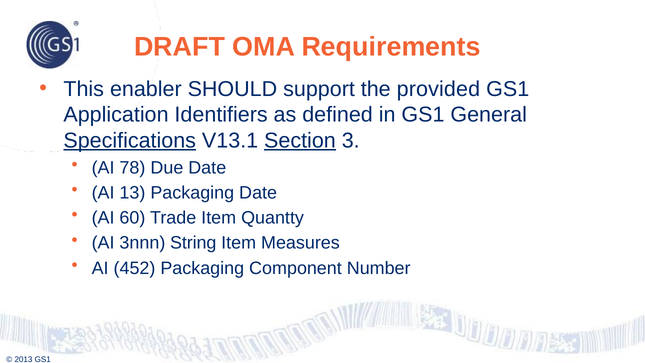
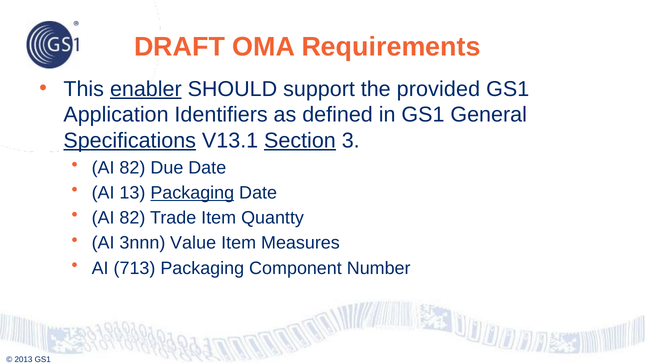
enabler underline: none -> present (146, 89)
78: 78 -> 82 (132, 168)
Packaging underline: none -> present (192, 193)
60: 60 -> 82 (132, 218)
String: String -> Value (193, 243)
452: 452 -> 713 (135, 268)
